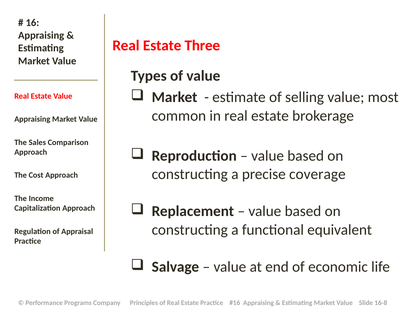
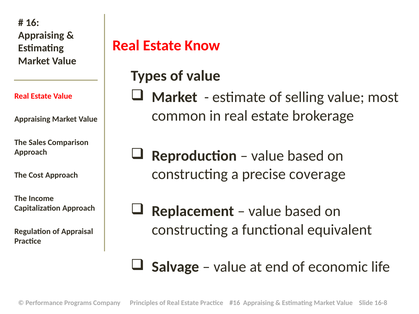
Three: Three -> Know (202, 46)
